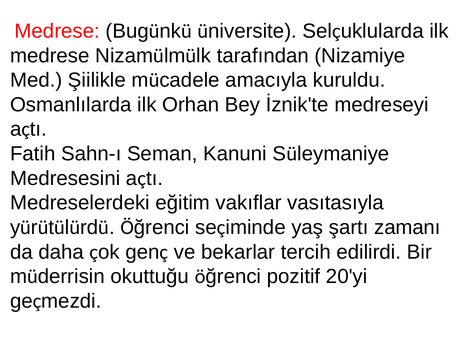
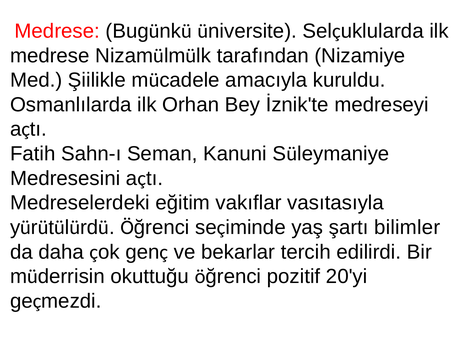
zamanı: zamanı -> bilimler (407, 227)
